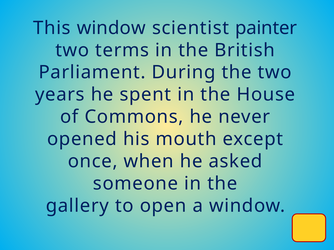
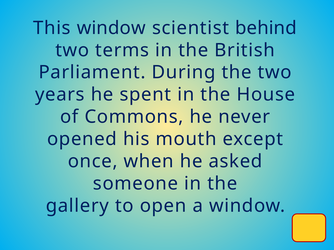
painter: painter -> behind (266, 28)
